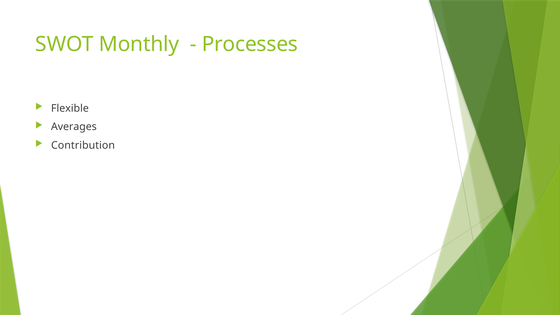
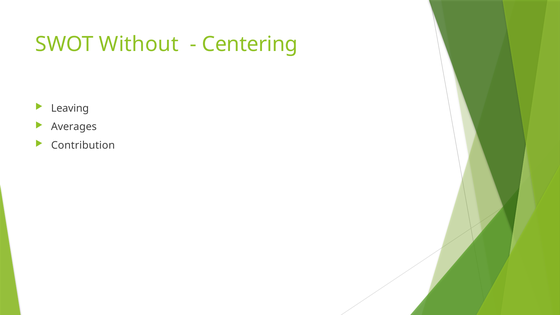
Monthly: Monthly -> Without (139, 44)
Processes: Processes -> Centering (250, 44)
Flexible: Flexible -> Leaving (70, 108)
